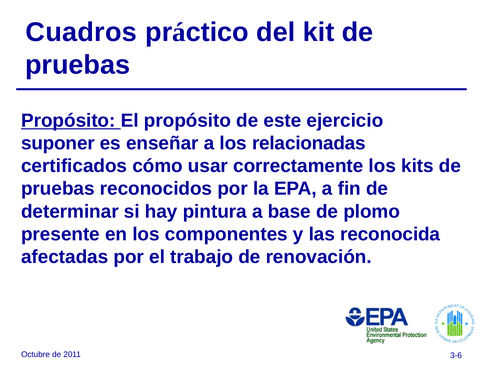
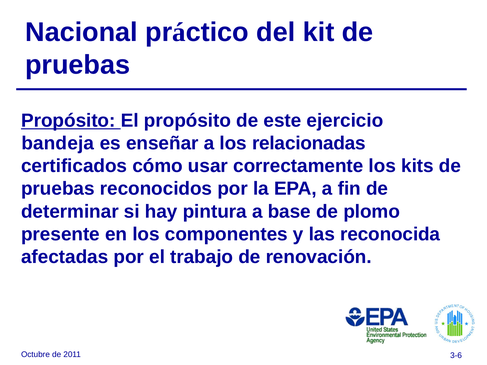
Cuadros: Cuadros -> Nacional (81, 32)
suponer: suponer -> bandeja (58, 143)
